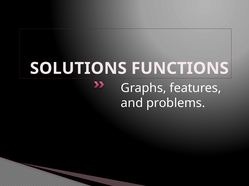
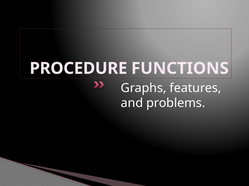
SOLUTIONS: SOLUTIONS -> PROCEDURE (78, 69)
